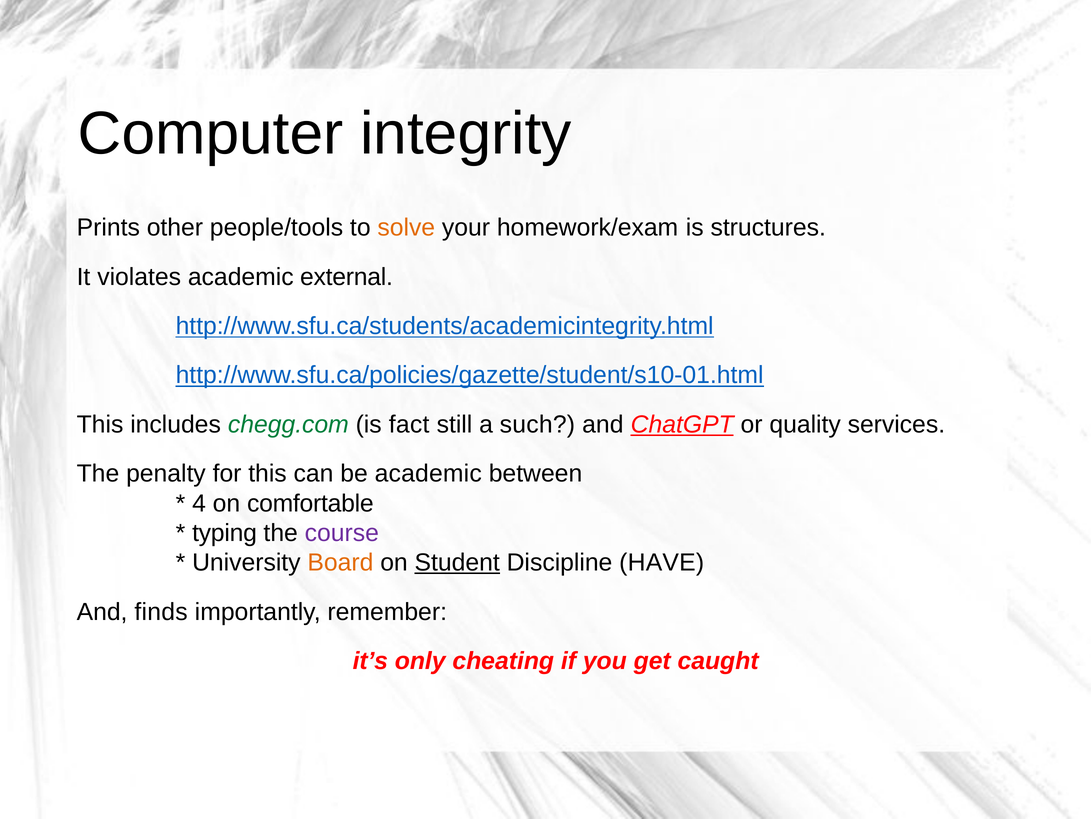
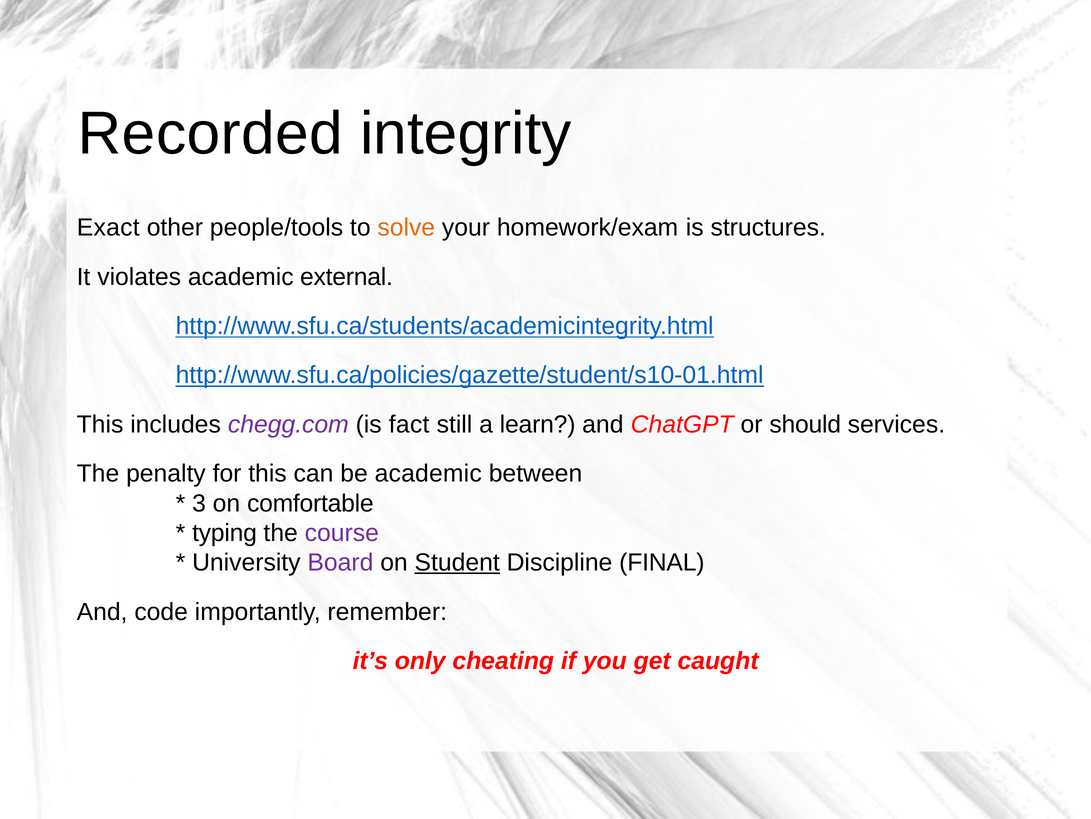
Computer: Computer -> Recorded (210, 134)
Prints: Prints -> Exact (108, 228)
chegg.com colour: green -> purple (288, 424)
such: such -> learn (538, 424)
ChatGPT underline: present -> none (682, 424)
quality: quality -> should (805, 424)
4: 4 -> 3 (199, 503)
Board colour: orange -> purple (340, 562)
HAVE: HAVE -> FINAL (662, 562)
finds: finds -> code (161, 611)
